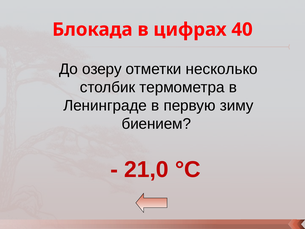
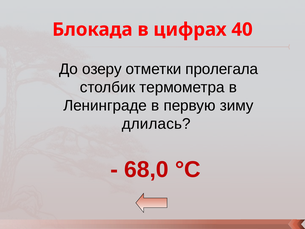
несколько: несколько -> пролегала (222, 69)
биением: биением -> длилась (156, 124)
21,0: 21,0 -> 68,0 (146, 169)
